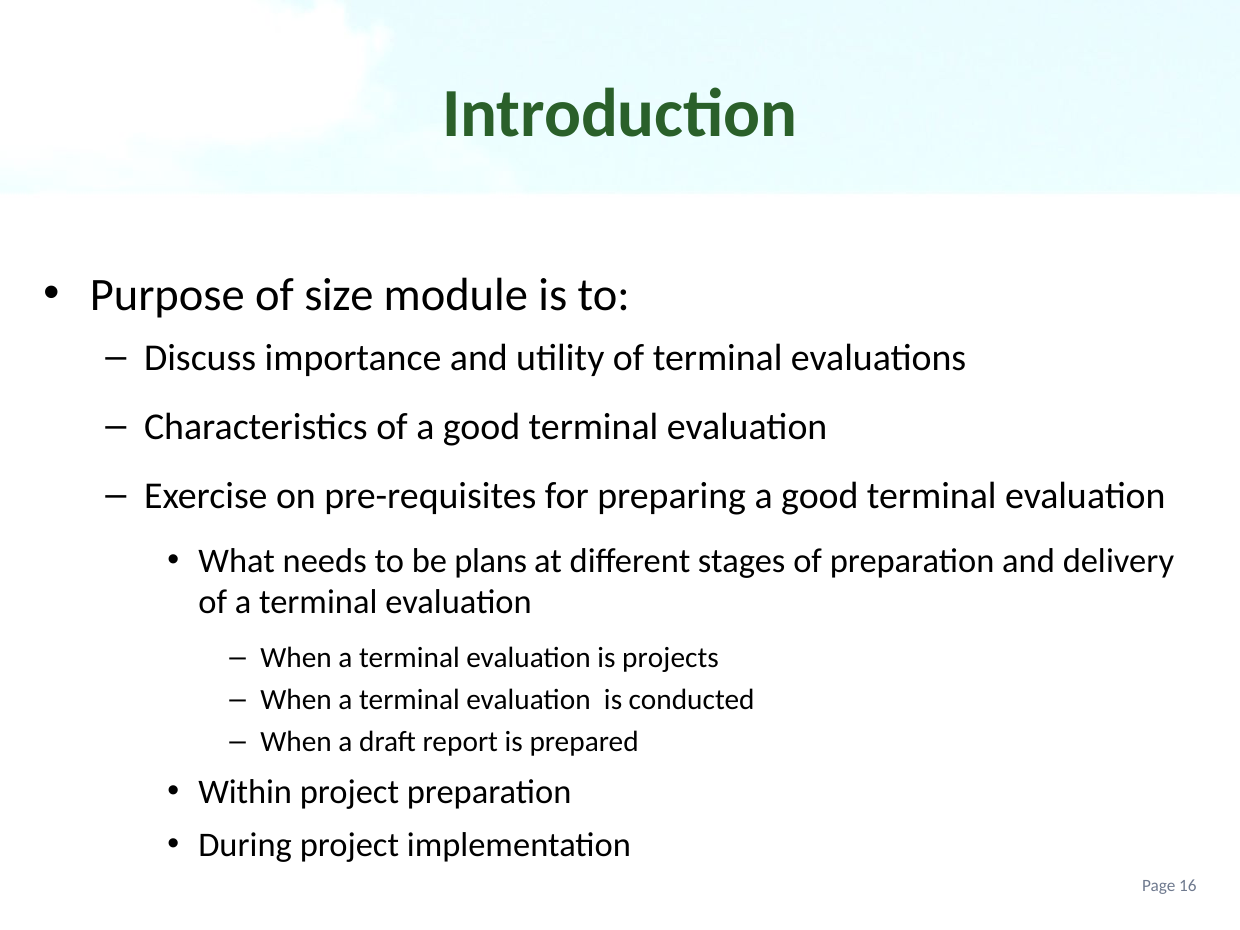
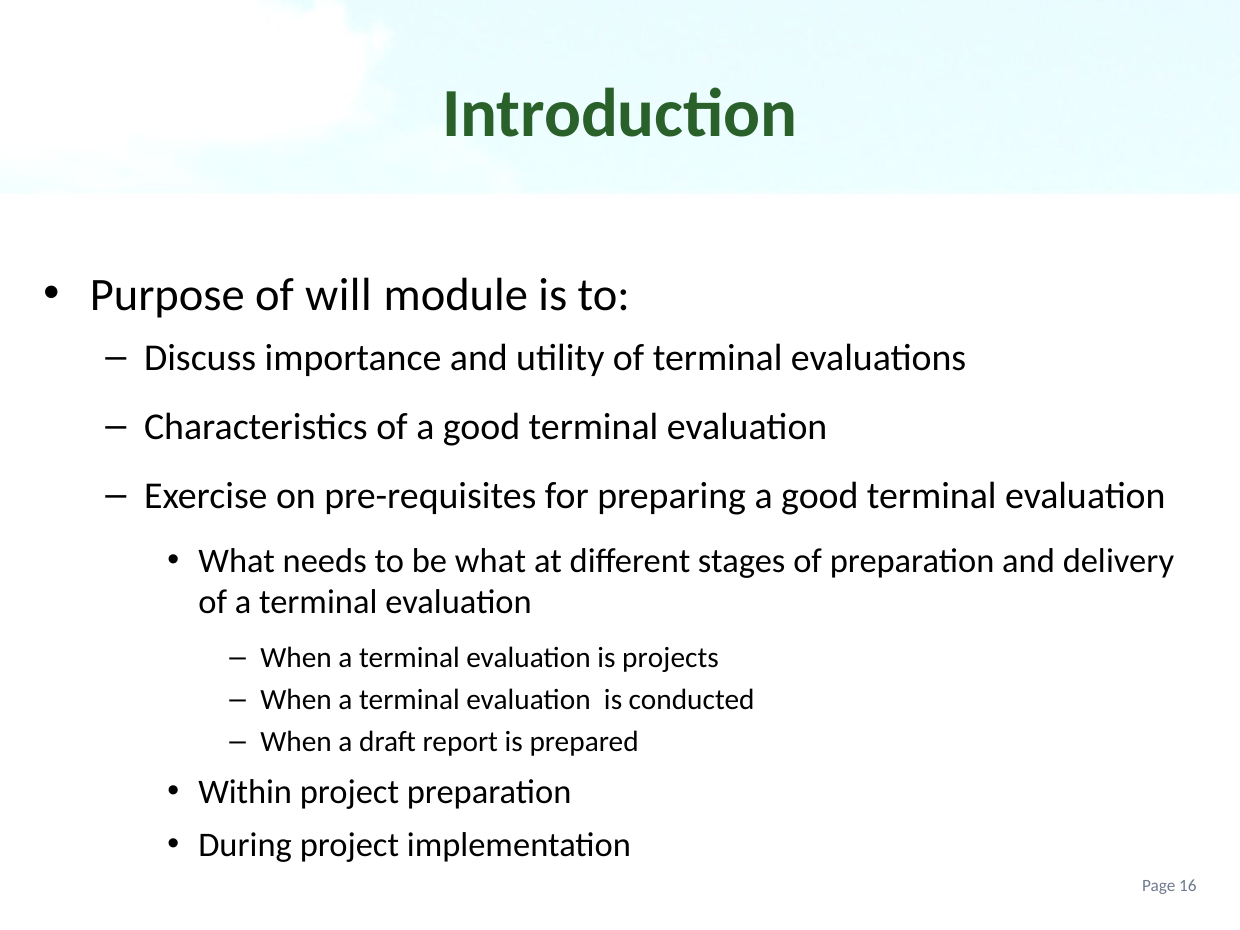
size: size -> will (338, 295)
be plans: plans -> what (490, 561)
